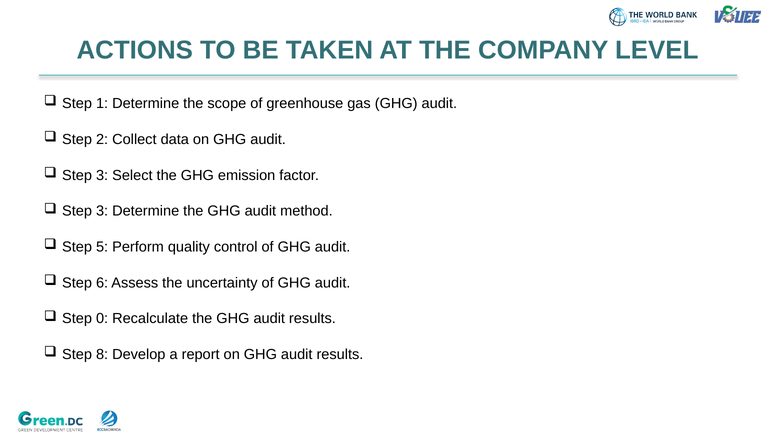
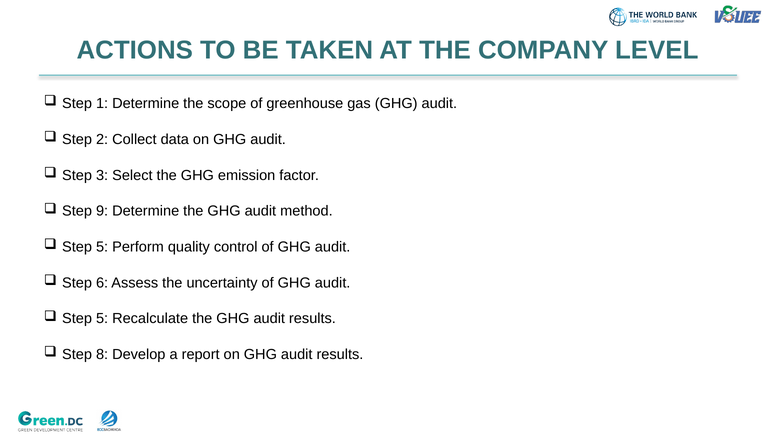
3: 3 -> 9 (102, 211)
0: 0 -> 5 (102, 319)
